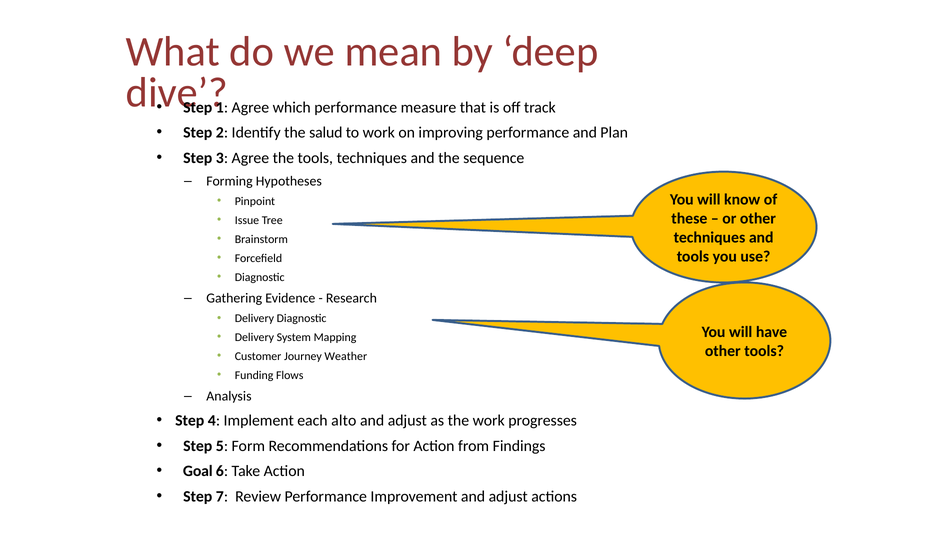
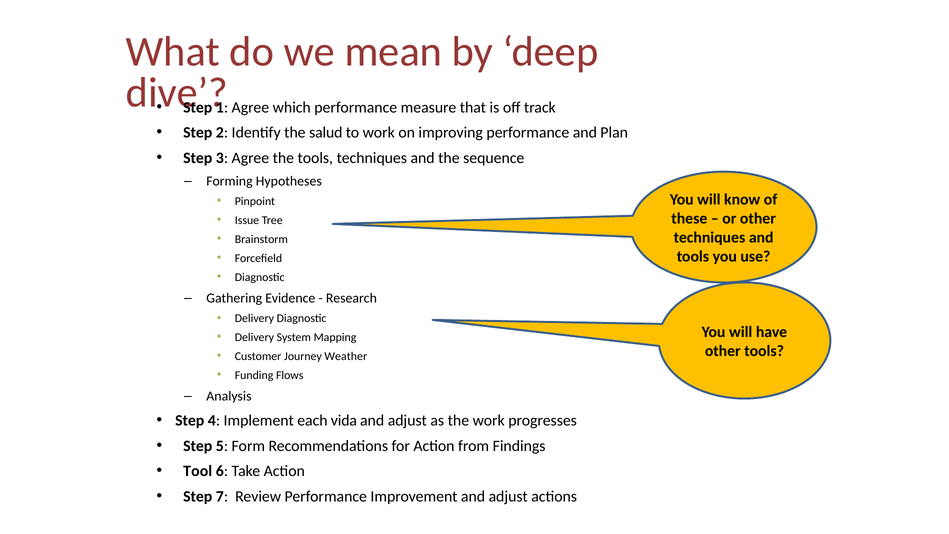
alto: alto -> vida (344, 420)
Goal: Goal -> Tool (198, 471)
